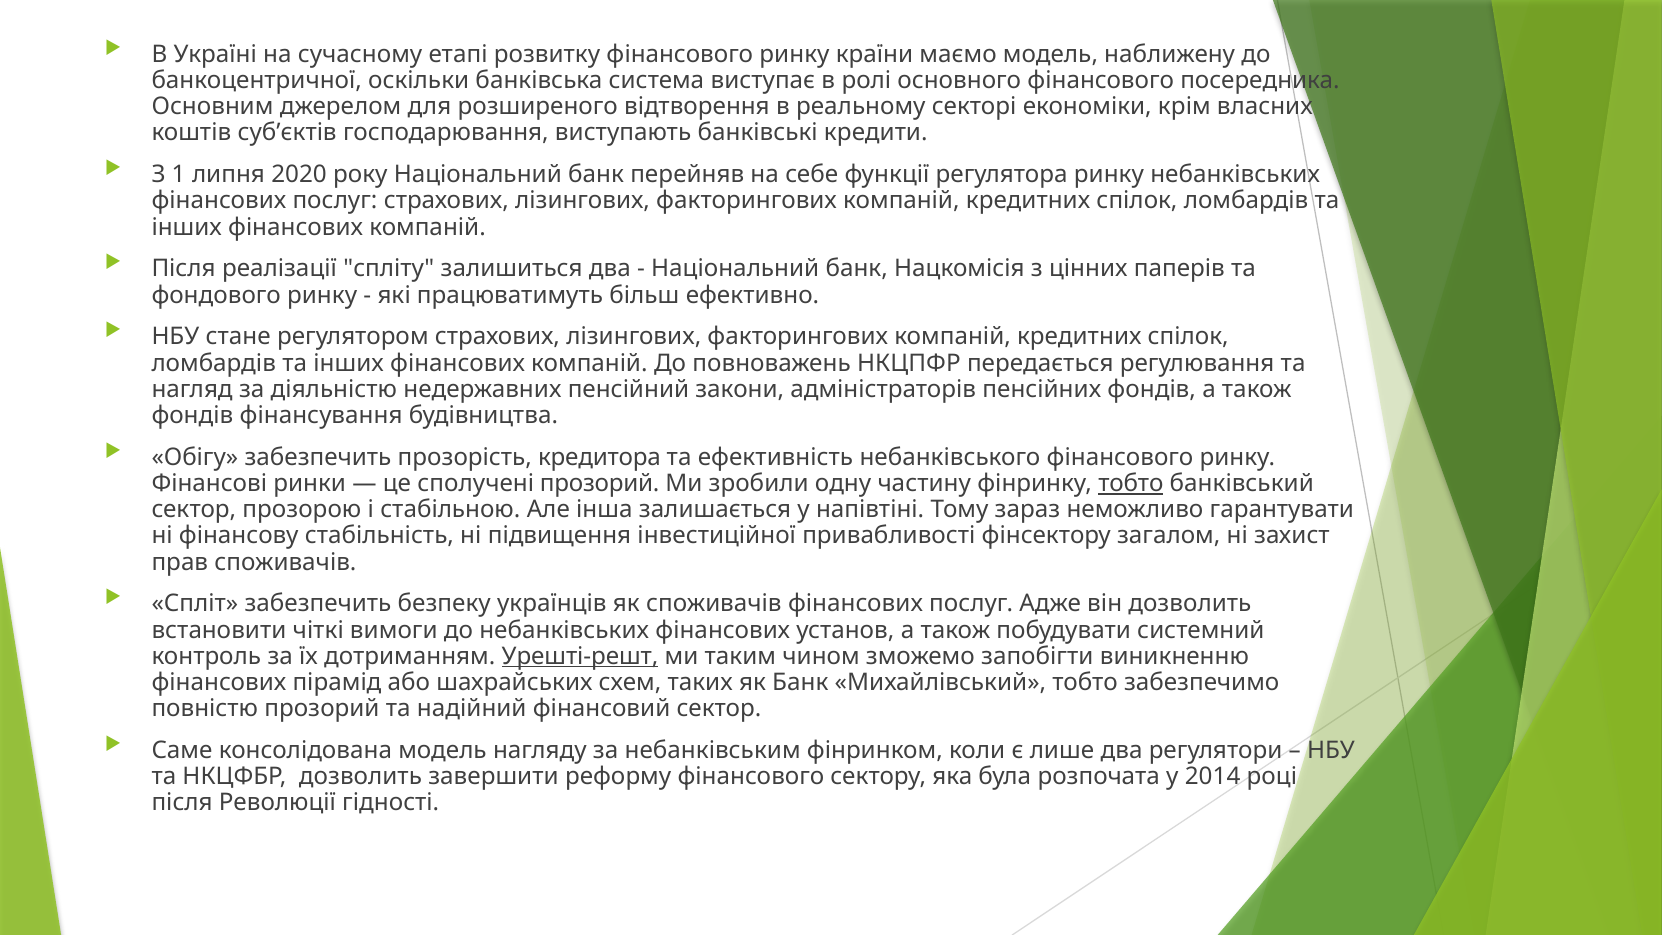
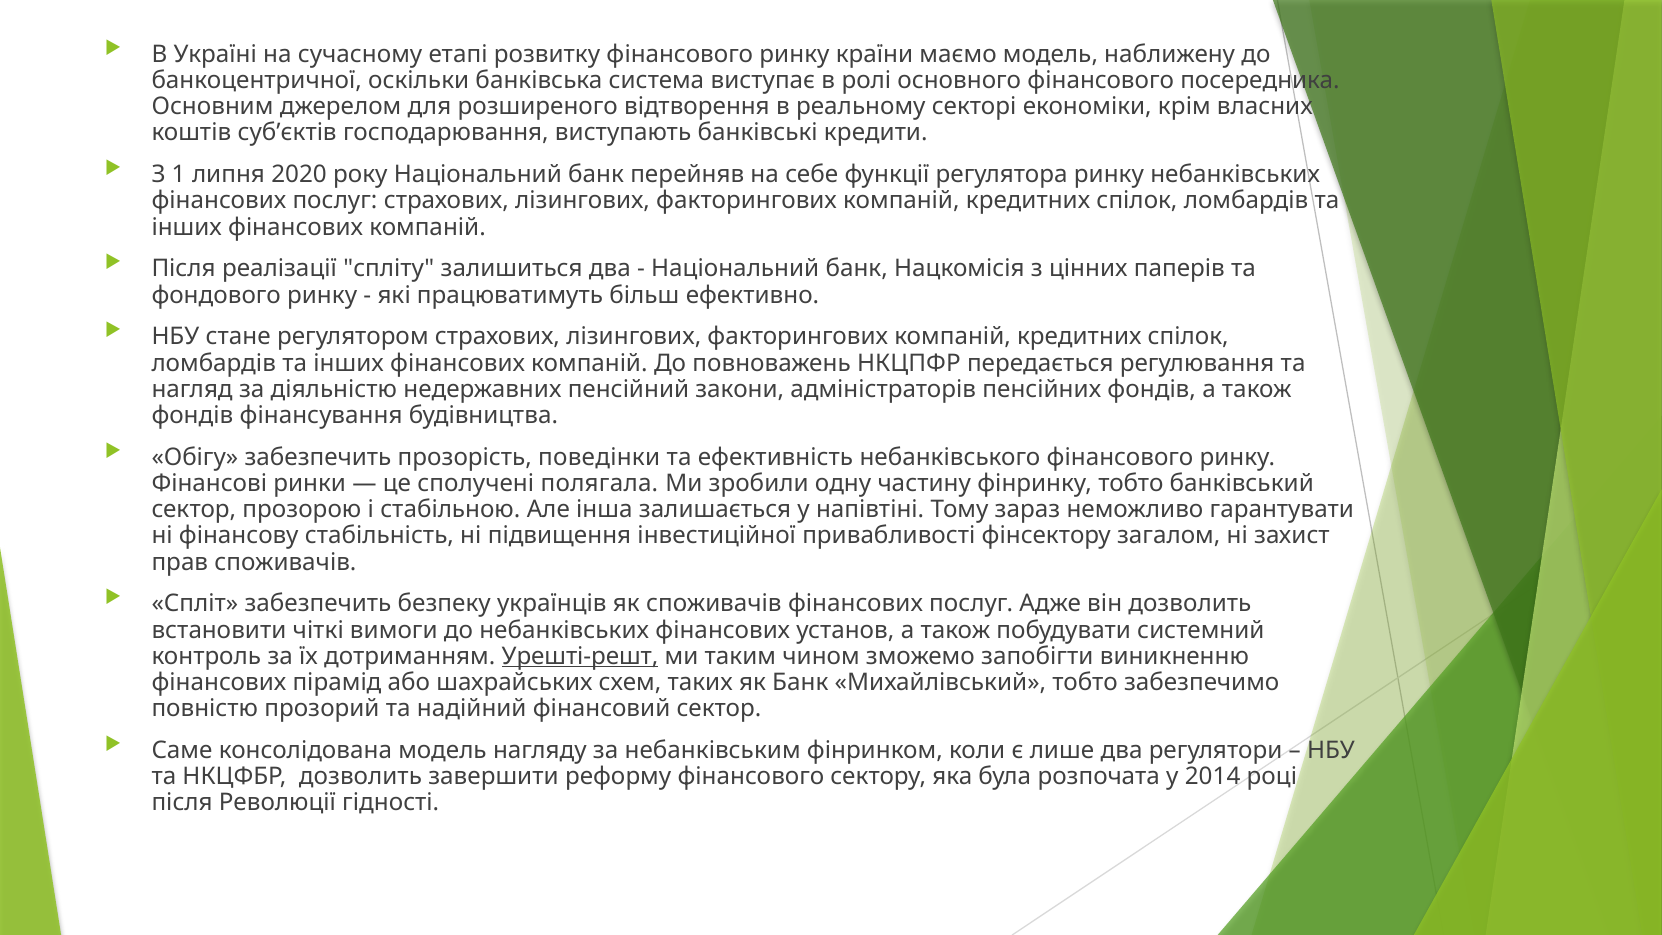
кредитора: кредитора -> поведінки (599, 457)
сполучені прозорий: прозорий -> полягала (599, 483)
тобто underline: present -> none (1131, 483)
